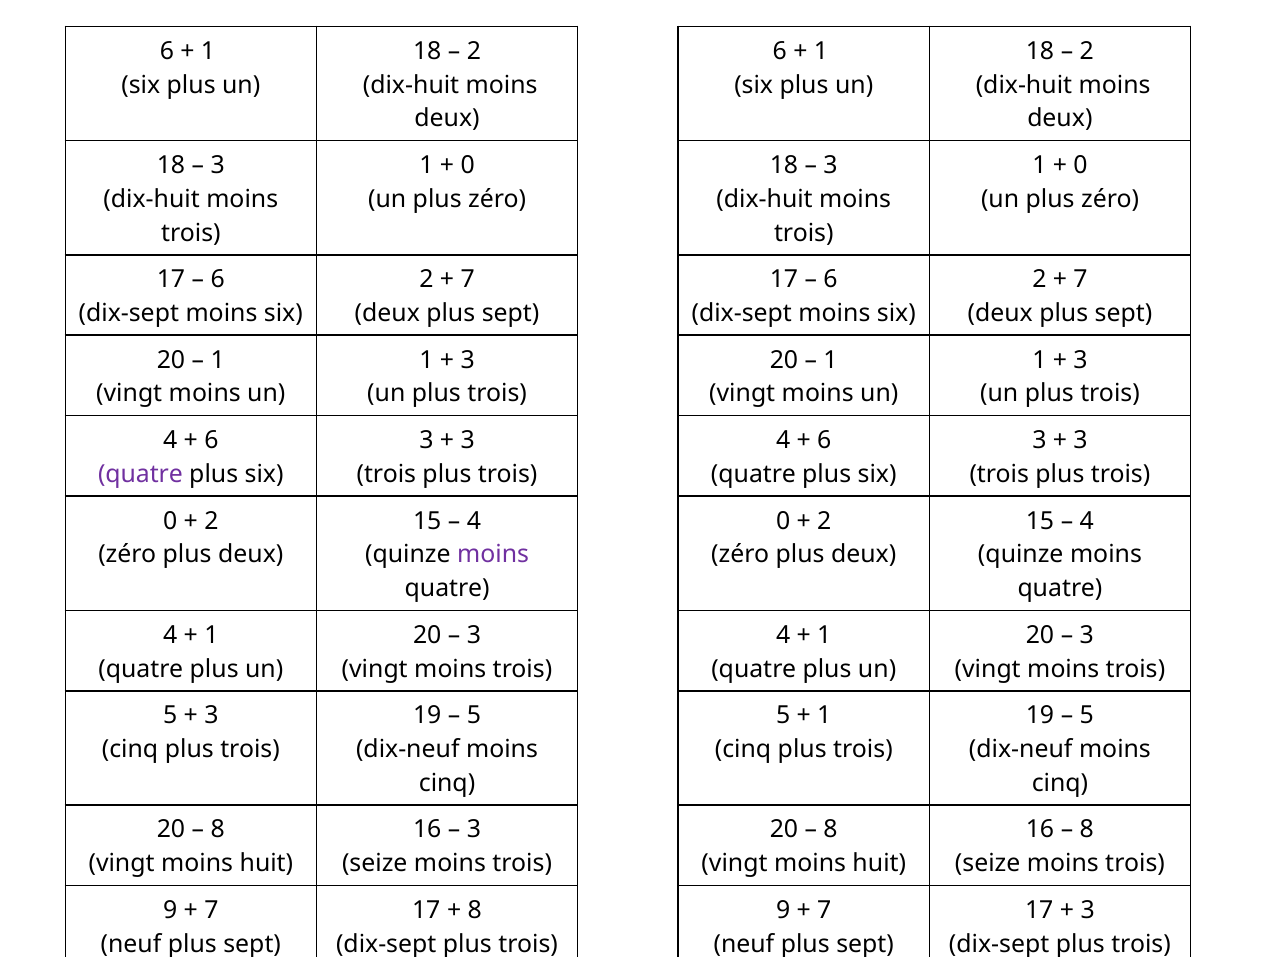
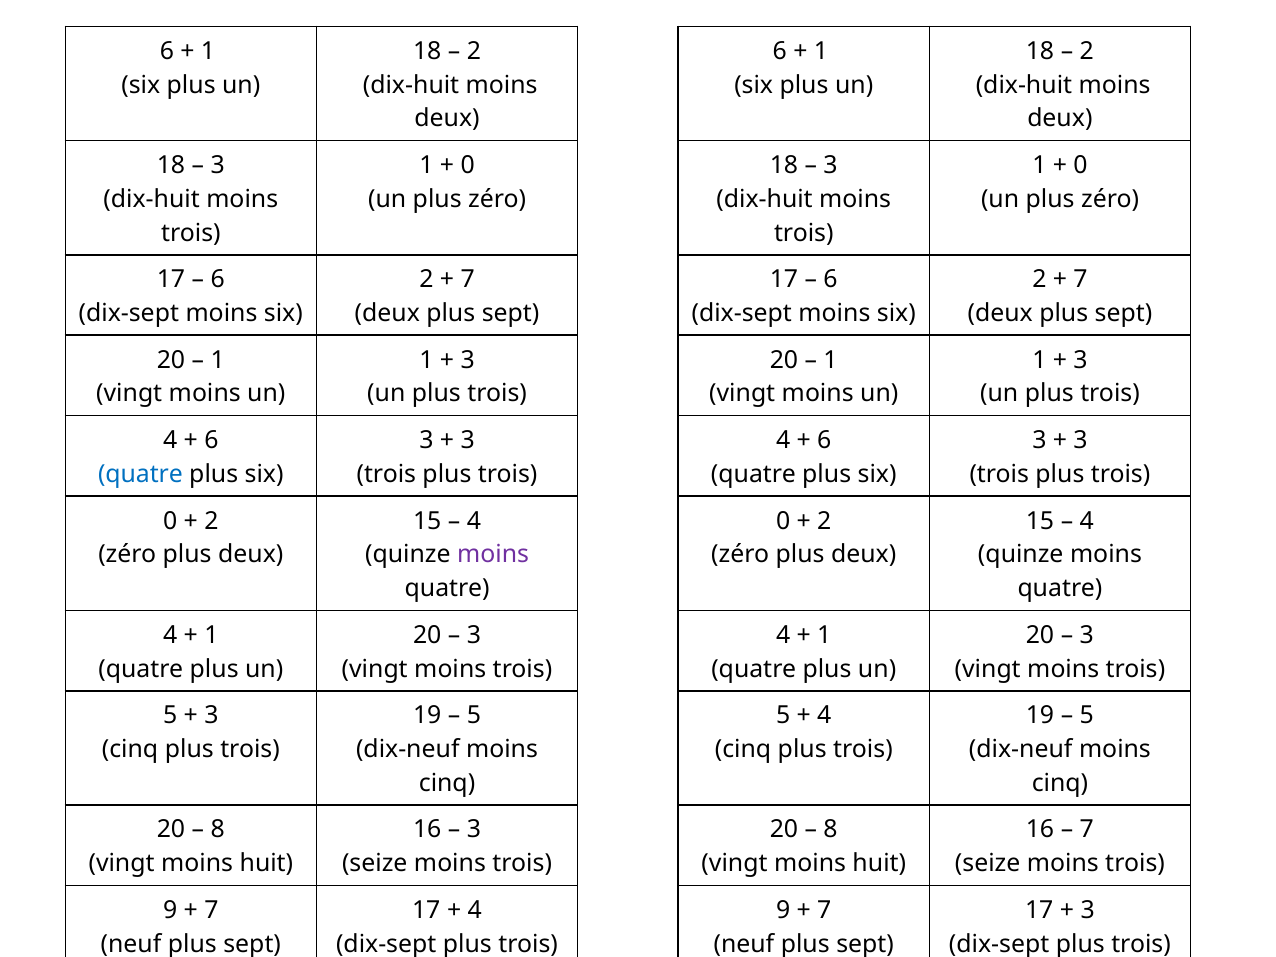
quatre colour: purple -> blue (140, 474)
1: 1 -> 4 (824, 716)
8: 8 -> 7 (1087, 830)
8: 8 -> 4 (475, 910)
